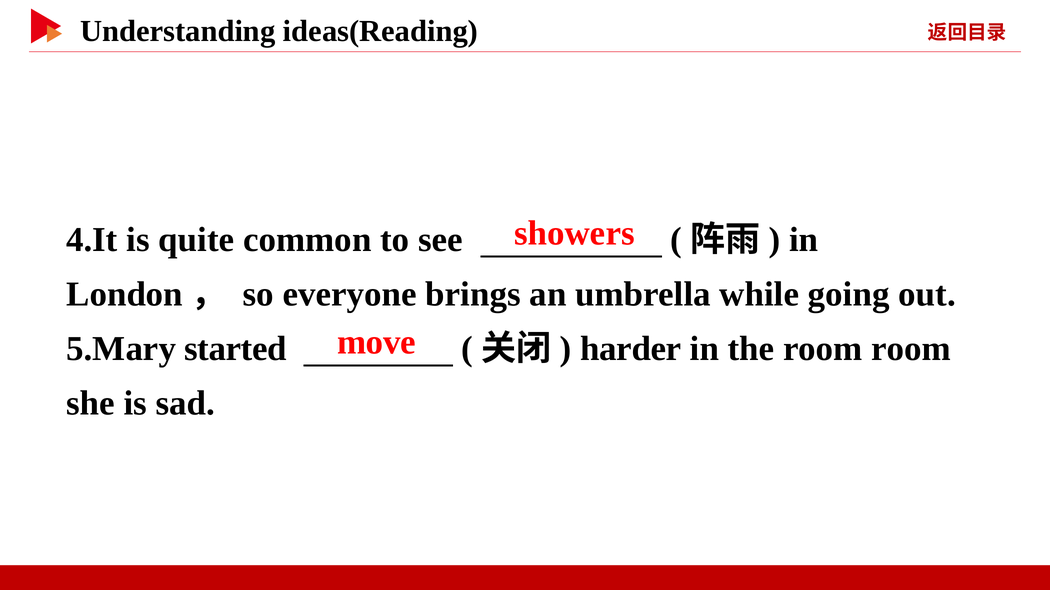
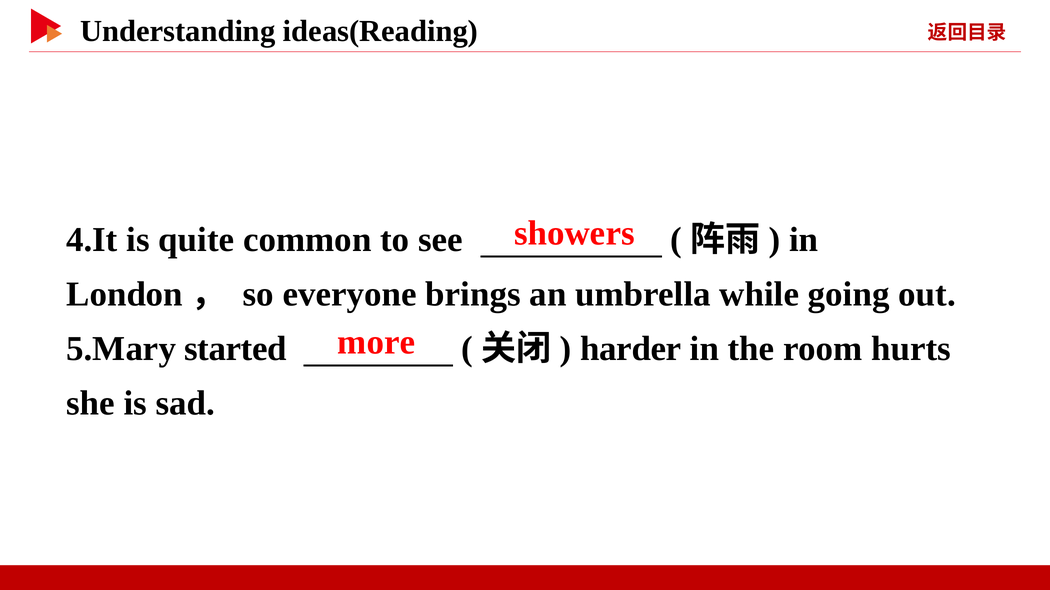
move: move -> more (376, 343)
room room: room -> hurts (911, 349)
